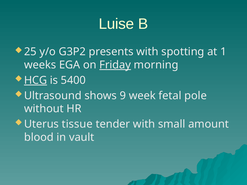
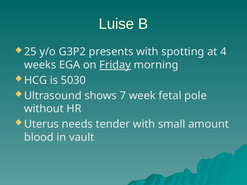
1: 1 -> 4 (223, 52)
HCG underline: present -> none (36, 80)
5400: 5400 -> 5030 (73, 80)
9: 9 -> 7 (123, 96)
tissue: tissue -> needs (77, 124)
